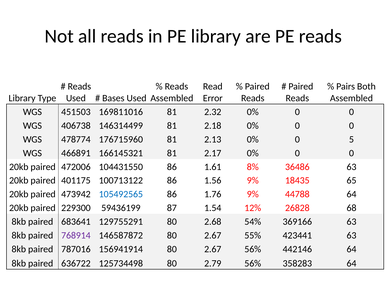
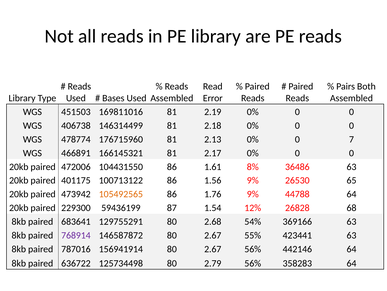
2.32: 2.32 -> 2.19 (213, 112)
5: 5 -> 7 (351, 139)
18435: 18435 -> 26530 (297, 180)
105492565 colour: blue -> orange (121, 194)
